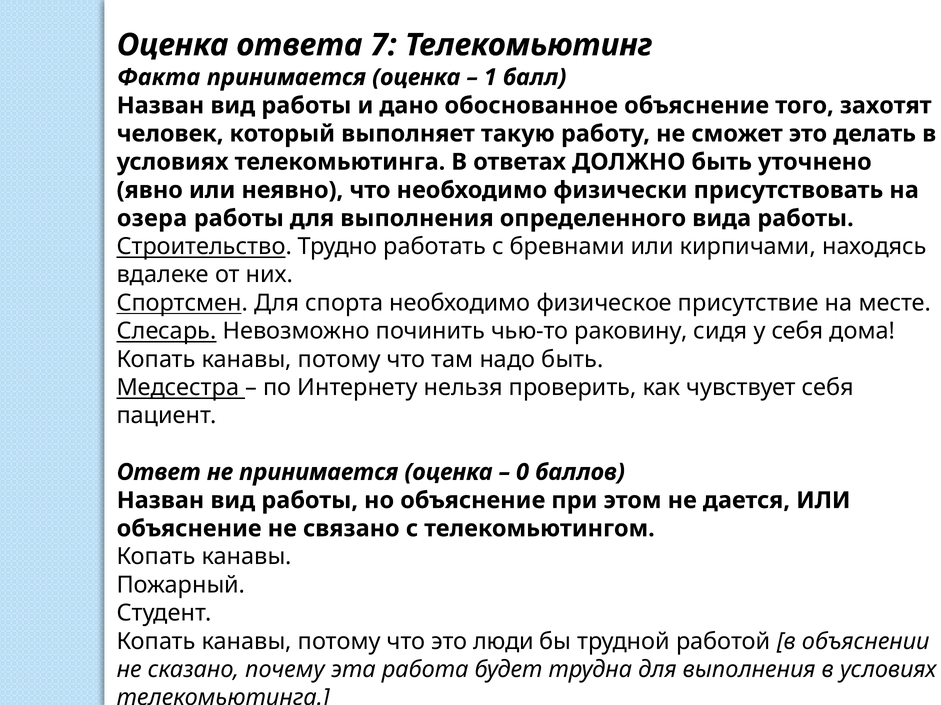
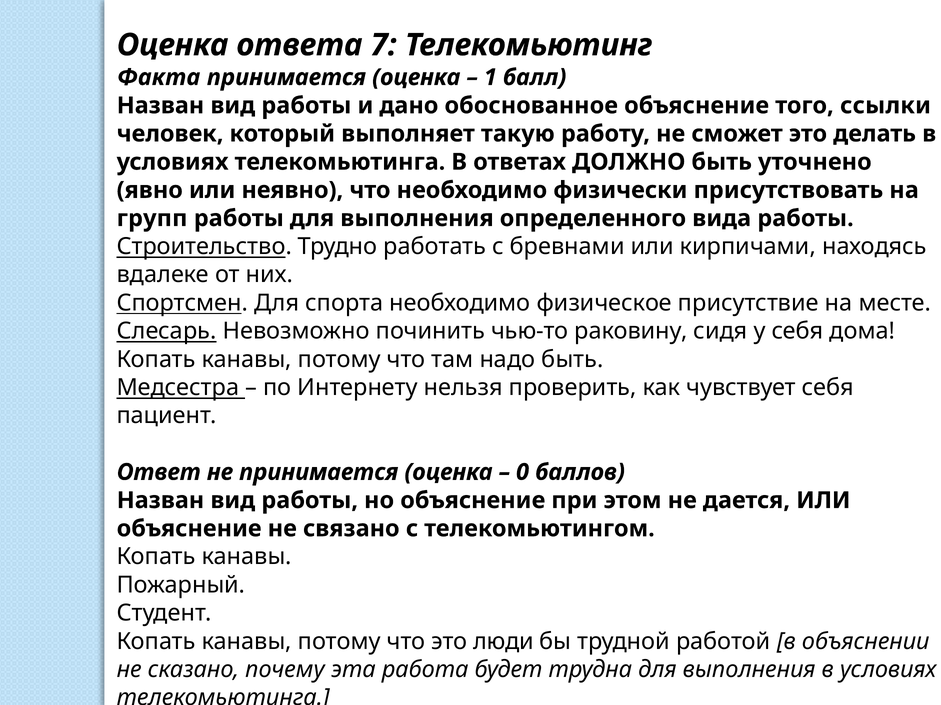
захотят: захотят -> ссылки (885, 106)
озера: озера -> групп (152, 219)
